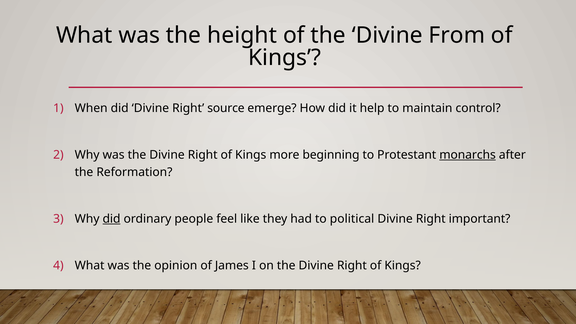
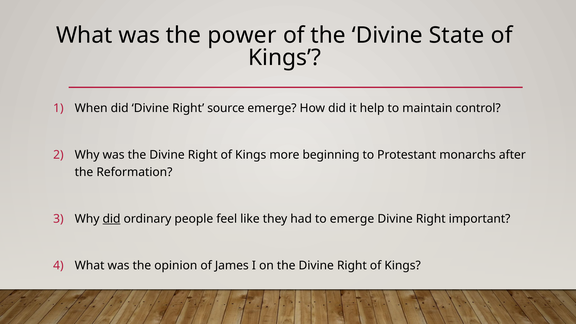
height: height -> power (242, 35)
From: From -> State (457, 35)
monarchs underline: present -> none (468, 155)
to political: political -> emerge (352, 219)
